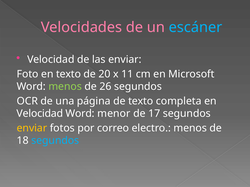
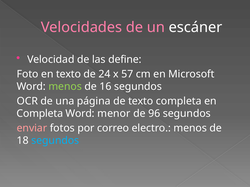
escáner colour: light blue -> white (196, 27)
las enviar: enviar -> define (125, 60)
20: 20 -> 24 (104, 74)
11: 11 -> 57 (127, 74)
26: 26 -> 16 (105, 87)
Velocidad: Velocidad -> Completa (40, 114)
17: 17 -> 96 (154, 114)
enviar colour: yellow -> pink (32, 128)
